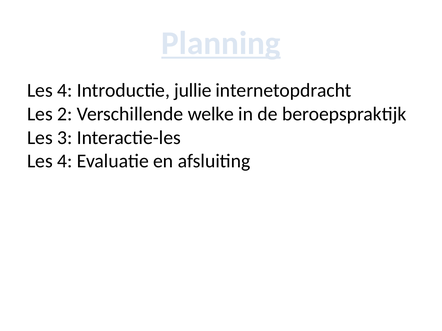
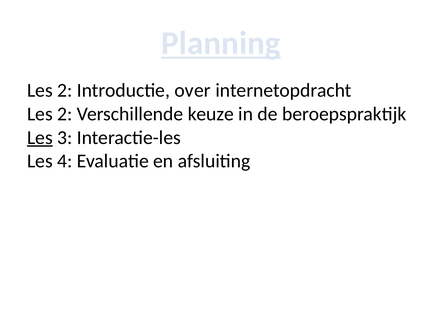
4: 4 -> 2 (65, 91)
jullie: jullie -> over (193, 91)
welke: welke -> keuze (211, 114)
Les underline: none -> present (40, 138)
